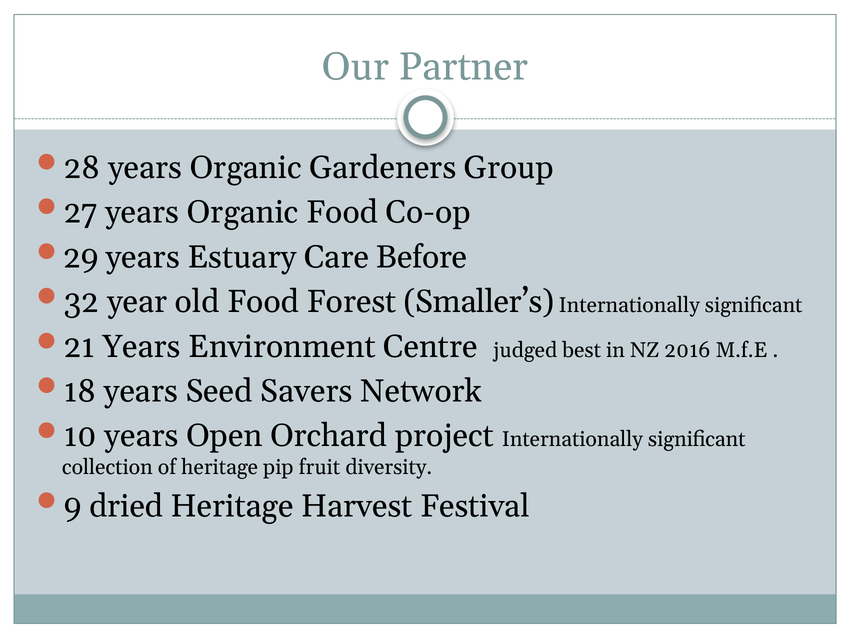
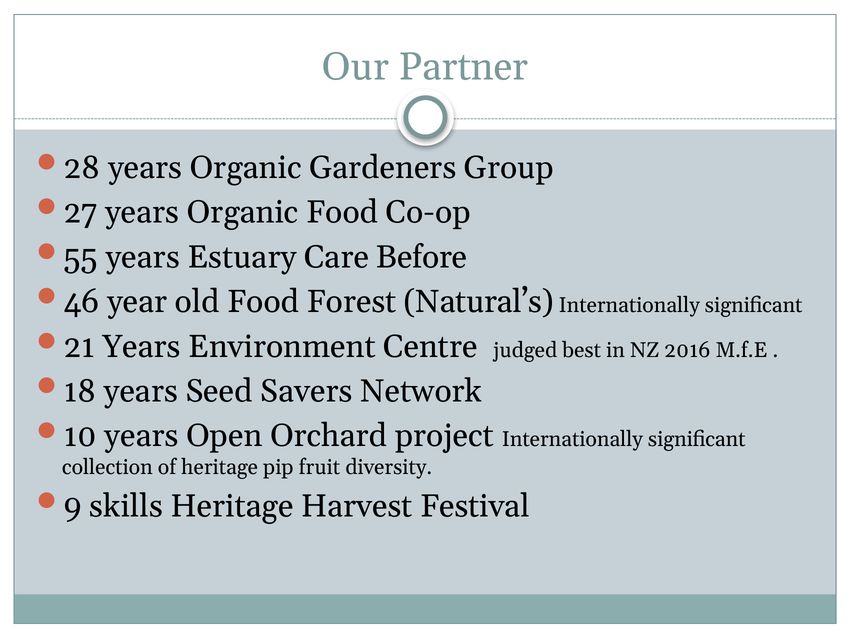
29: 29 -> 55 (81, 257)
32: 32 -> 46 (81, 302)
Smaller’s: Smaller’s -> Natural’s (479, 302)
dried: dried -> skills (126, 506)
